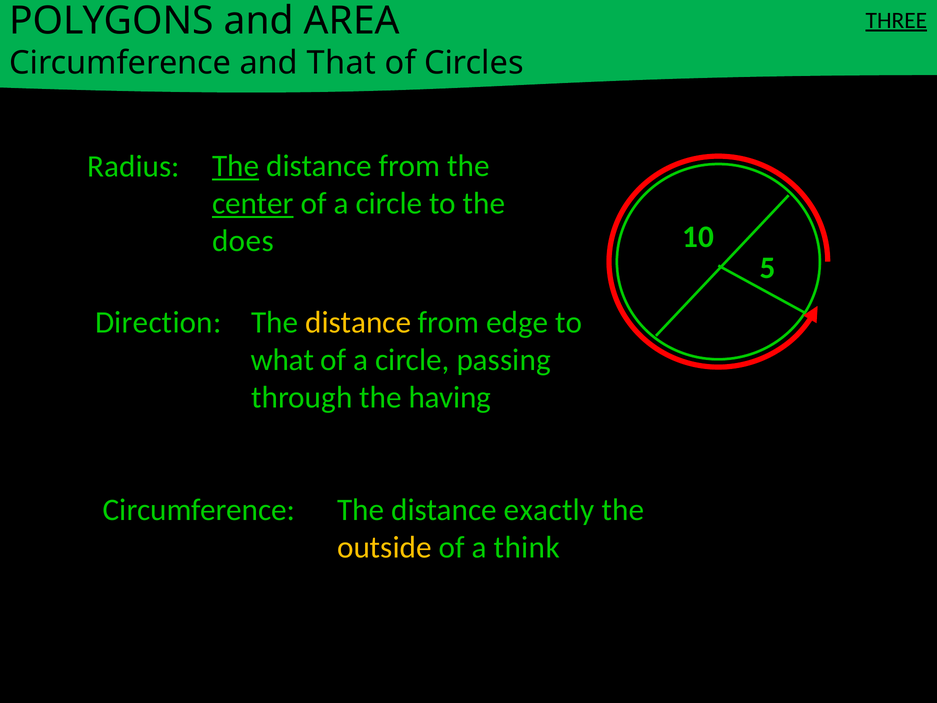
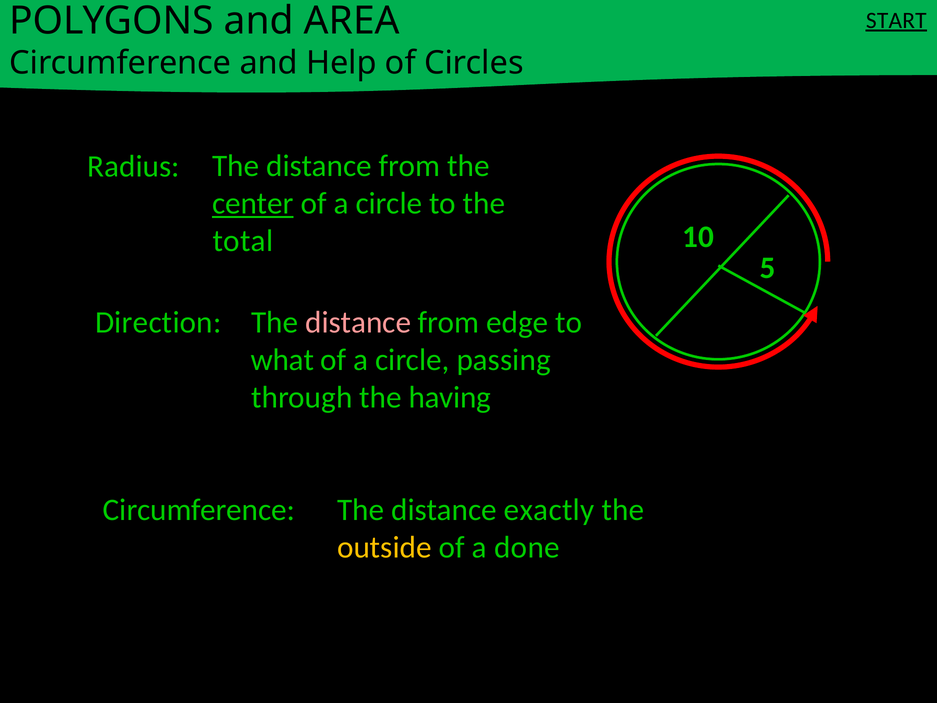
THREE: THREE -> START (896, 20)
That: That -> Help (342, 63)
The underline: present -> none (236, 166)
does: does -> total (243, 241)
distance colour: yellow -> pink (358, 322)
think: think -> done (527, 547)
